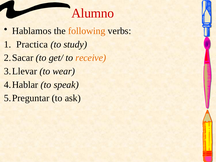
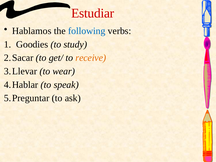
Alumno: Alumno -> Estudiar (93, 13)
following colour: orange -> blue (87, 31)
Practica: Practica -> Goodies (32, 44)
